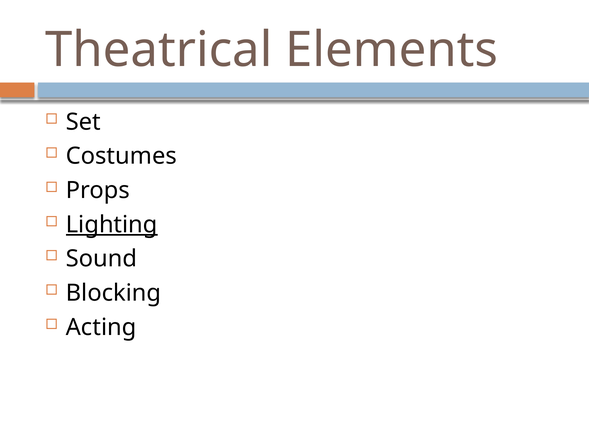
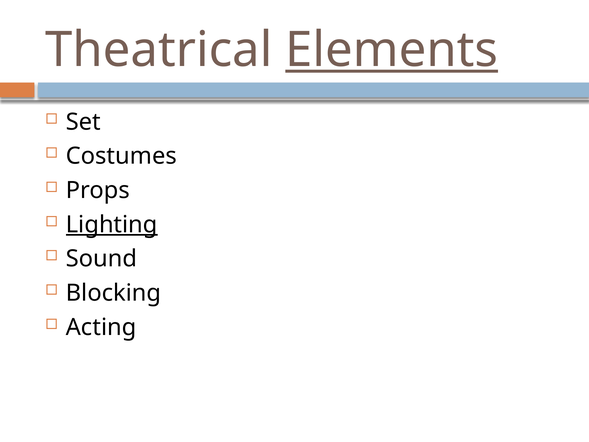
Elements underline: none -> present (392, 50)
